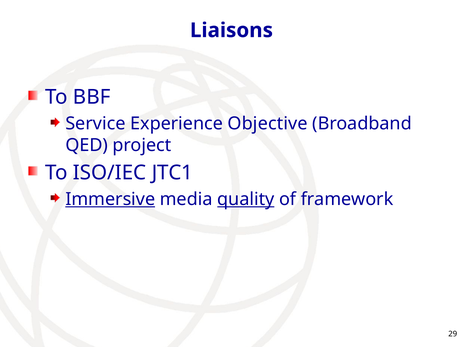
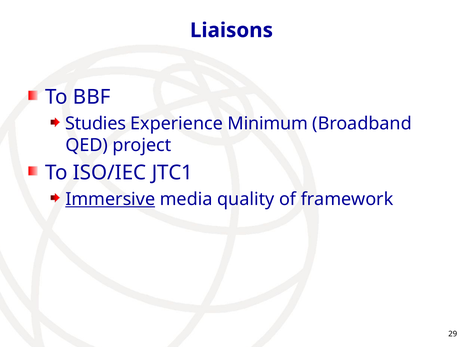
Service: Service -> Studies (96, 124)
Objective: Objective -> Minimum (268, 124)
quality underline: present -> none (246, 199)
